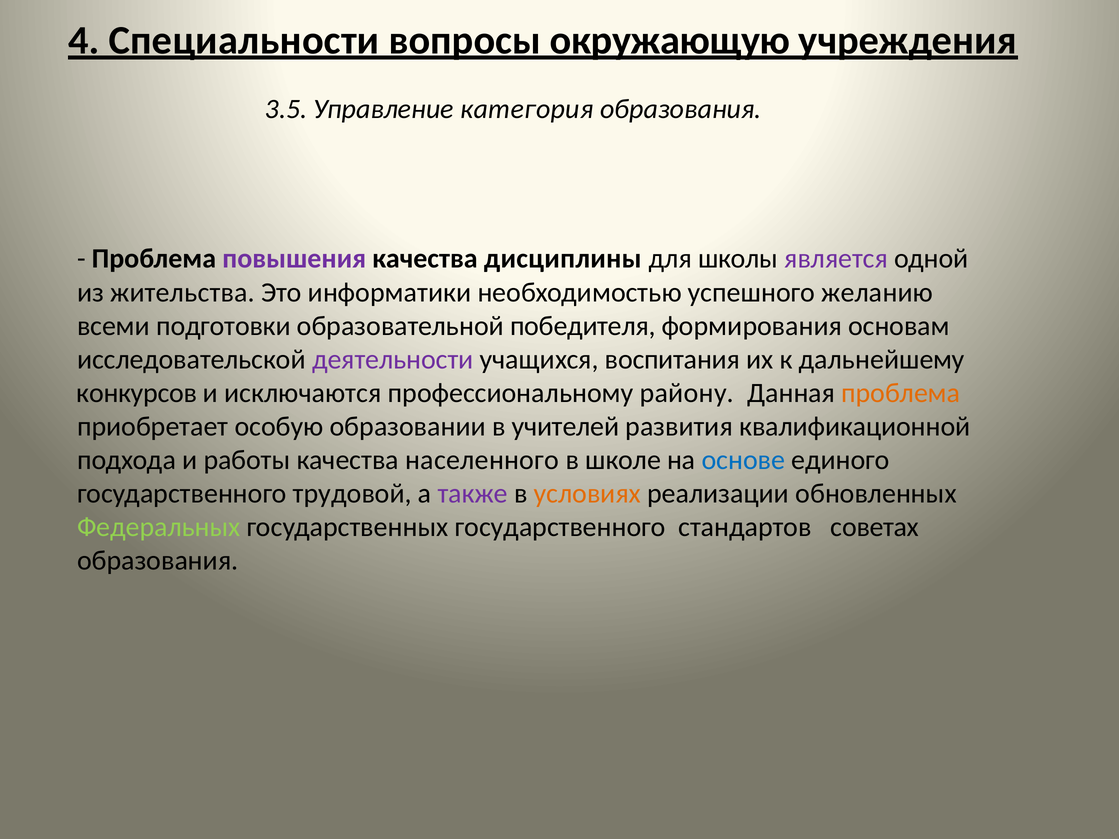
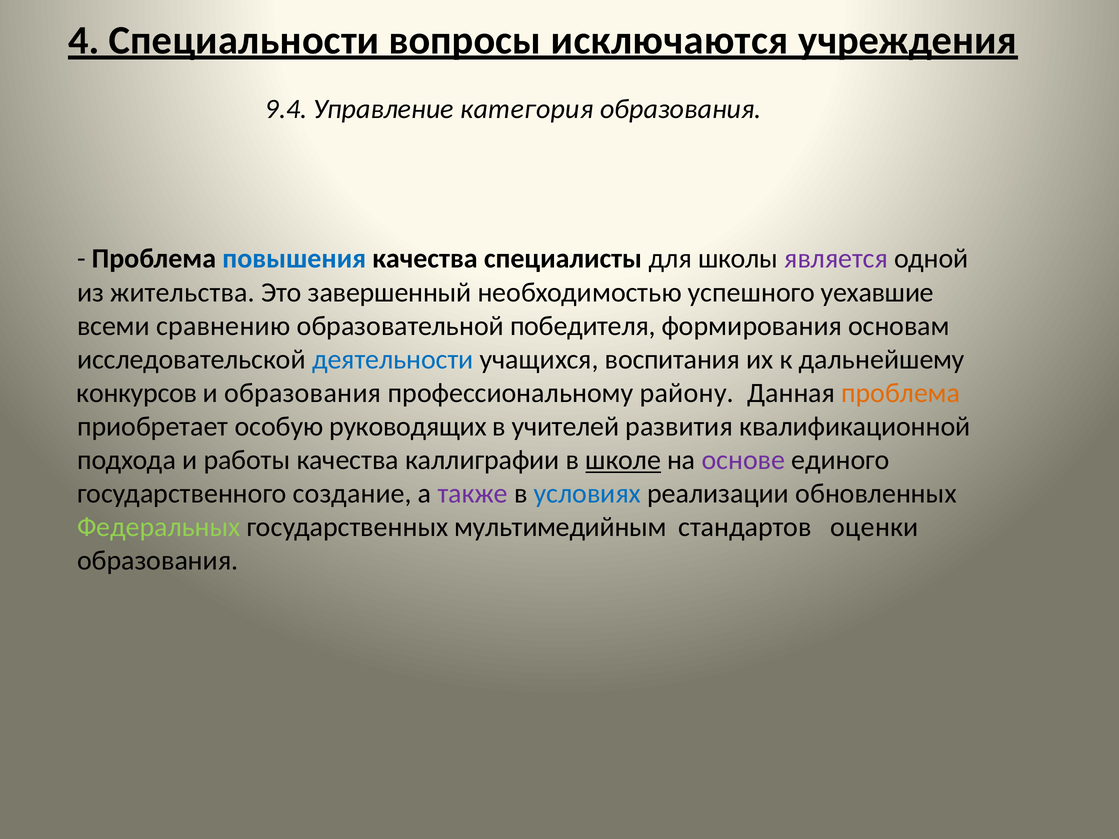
окружающую: окружающую -> исключаются (670, 40)
3.5: 3.5 -> 9.4 (286, 109)
повышения colour: purple -> blue (294, 259)
дисциплины: дисциплины -> специалисты (563, 259)
информатики: информатики -> завершенный (390, 292)
желанию: желанию -> уехавшие (877, 292)
подготовки: подготовки -> сравнению (223, 326)
деятельности colour: purple -> blue (393, 360)
и исключаются: исключаются -> образования (303, 393)
образовании: образовании -> руководящих (408, 427)
населенного: населенного -> каллиграфии (482, 460)
школе underline: none -> present (623, 460)
основе colour: blue -> purple (743, 460)
трудовой: трудовой -> создание (352, 494)
условиях colour: orange -> blue (587, 494)
государственных государственного: государственного -> мультимедийным (560, 527)
советах: советах -> оценки (875, 527)
